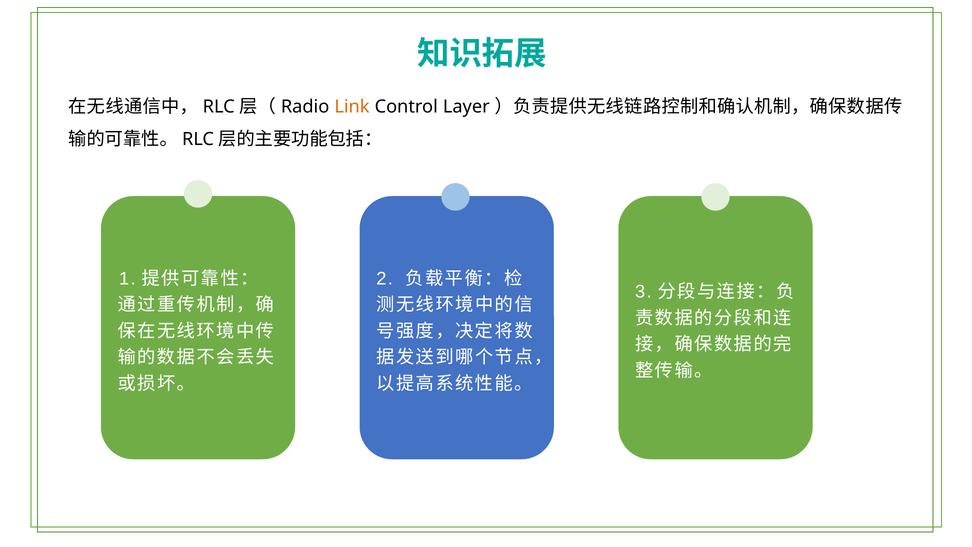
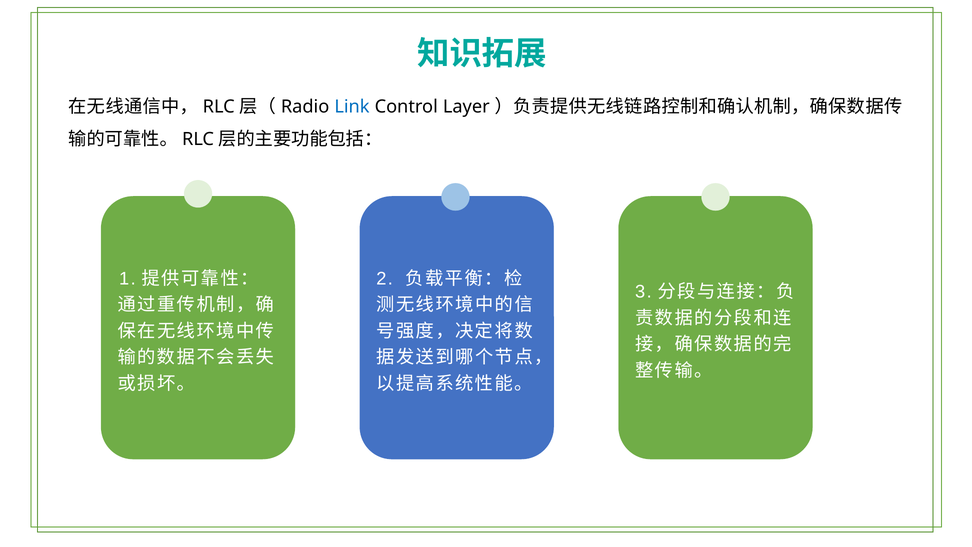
Link colour: orange -> blue (352, 106)
